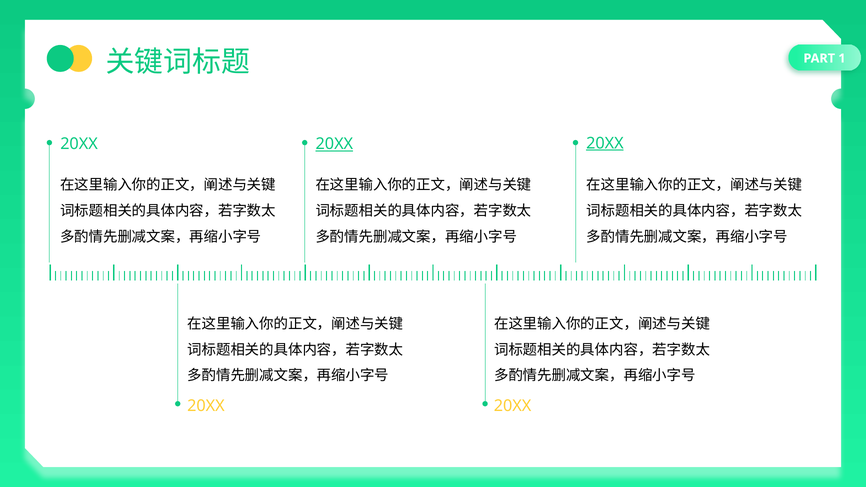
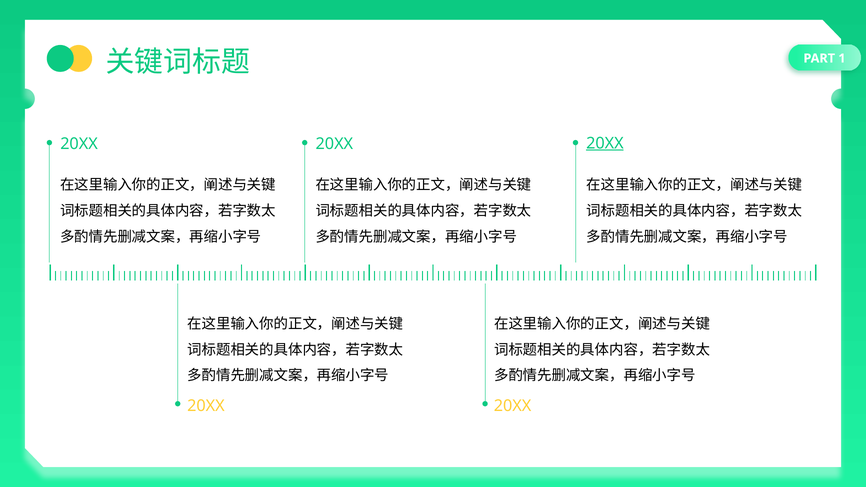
20XX underline: present -> none (334, 144)
